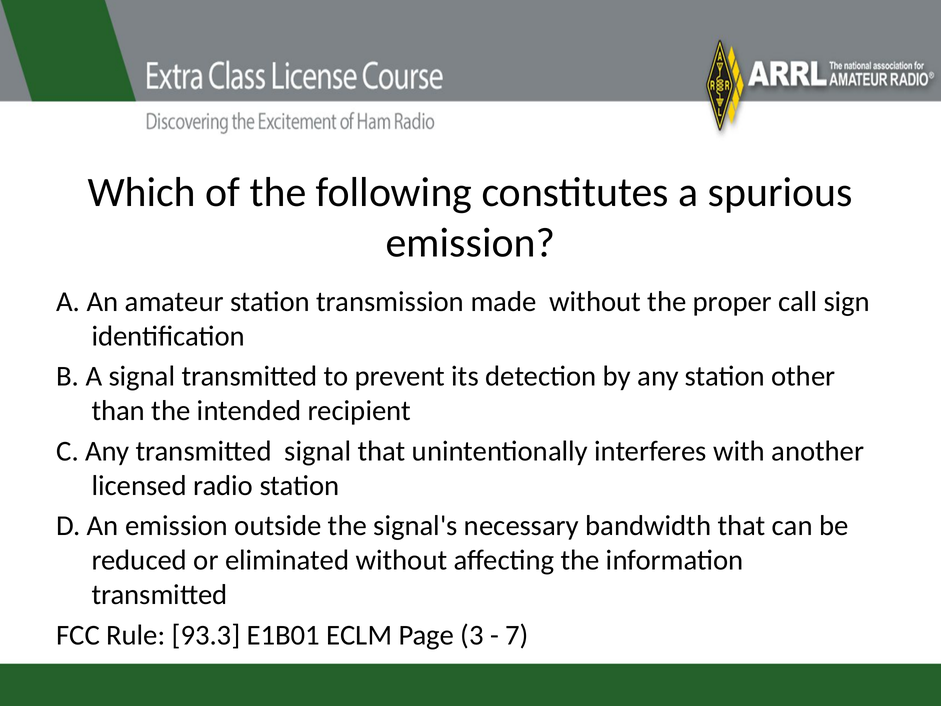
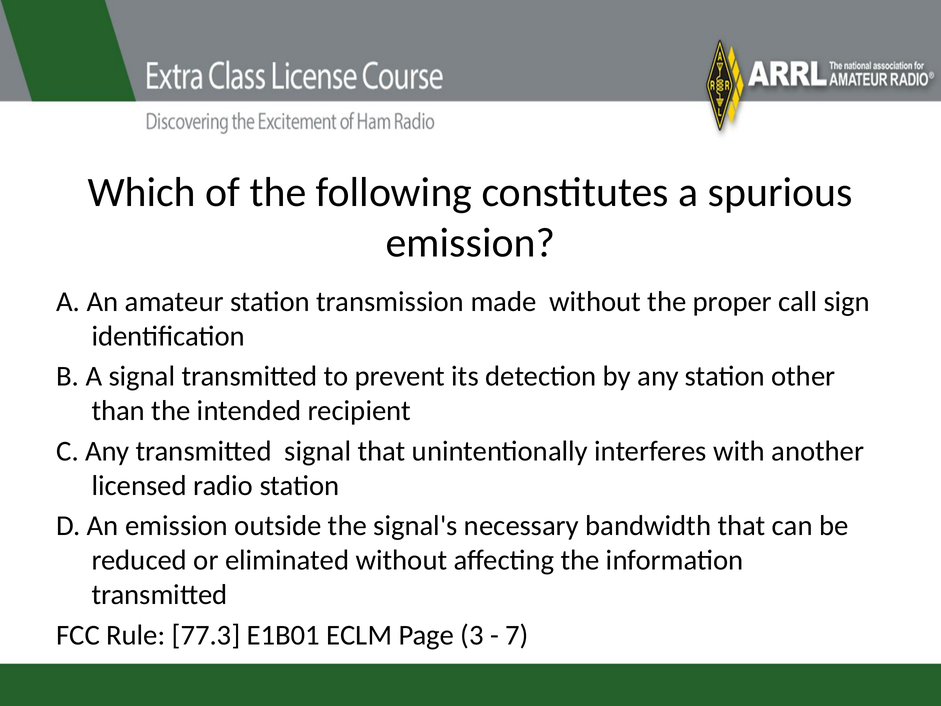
93.3: 93.3 -> 77.3 (206, 635)
